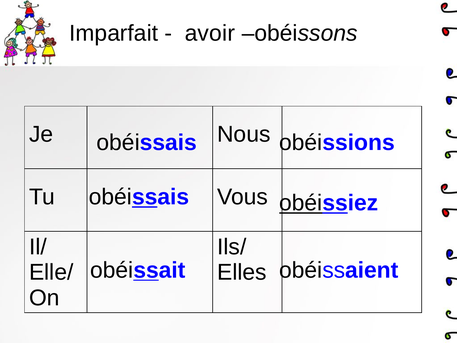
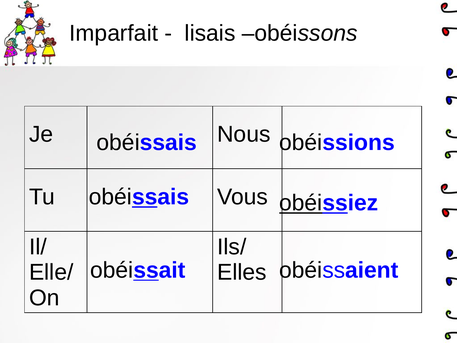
avoir: avoir -> lisais (210, 33)
